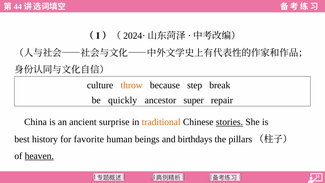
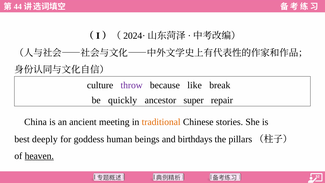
throw colour: orange -> purple (132, 85)
step: step -> like (195, 85)
surprise: surprise -> meeting (114, 122)
stories underline: present -> none (229, 122)
history: history -> deeply (45, 139)
favorite: favorite -> goddess (89, 139)
